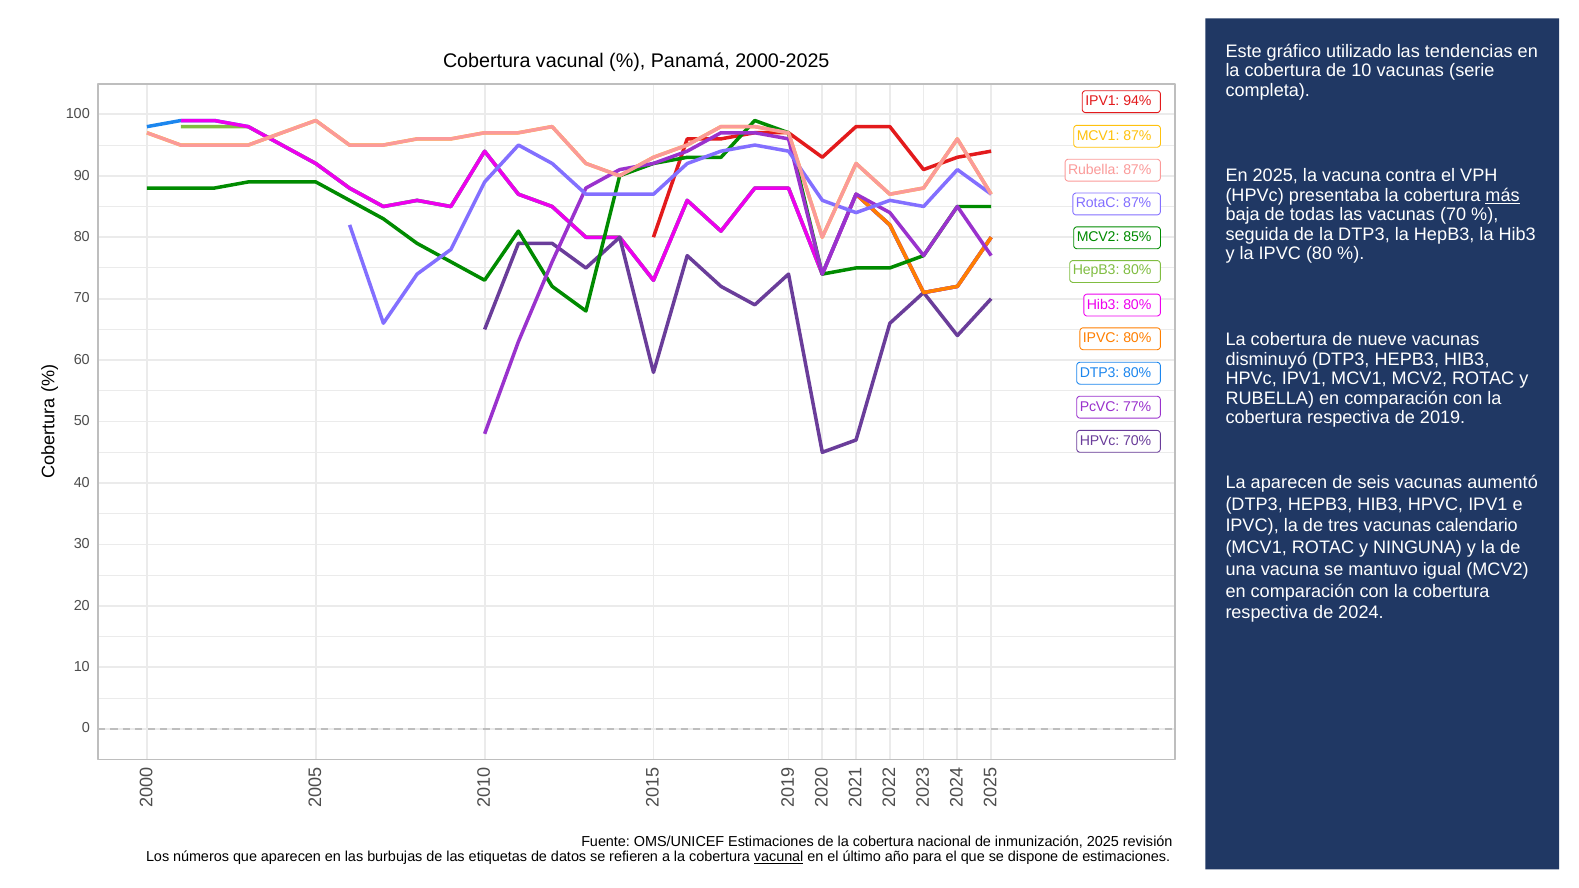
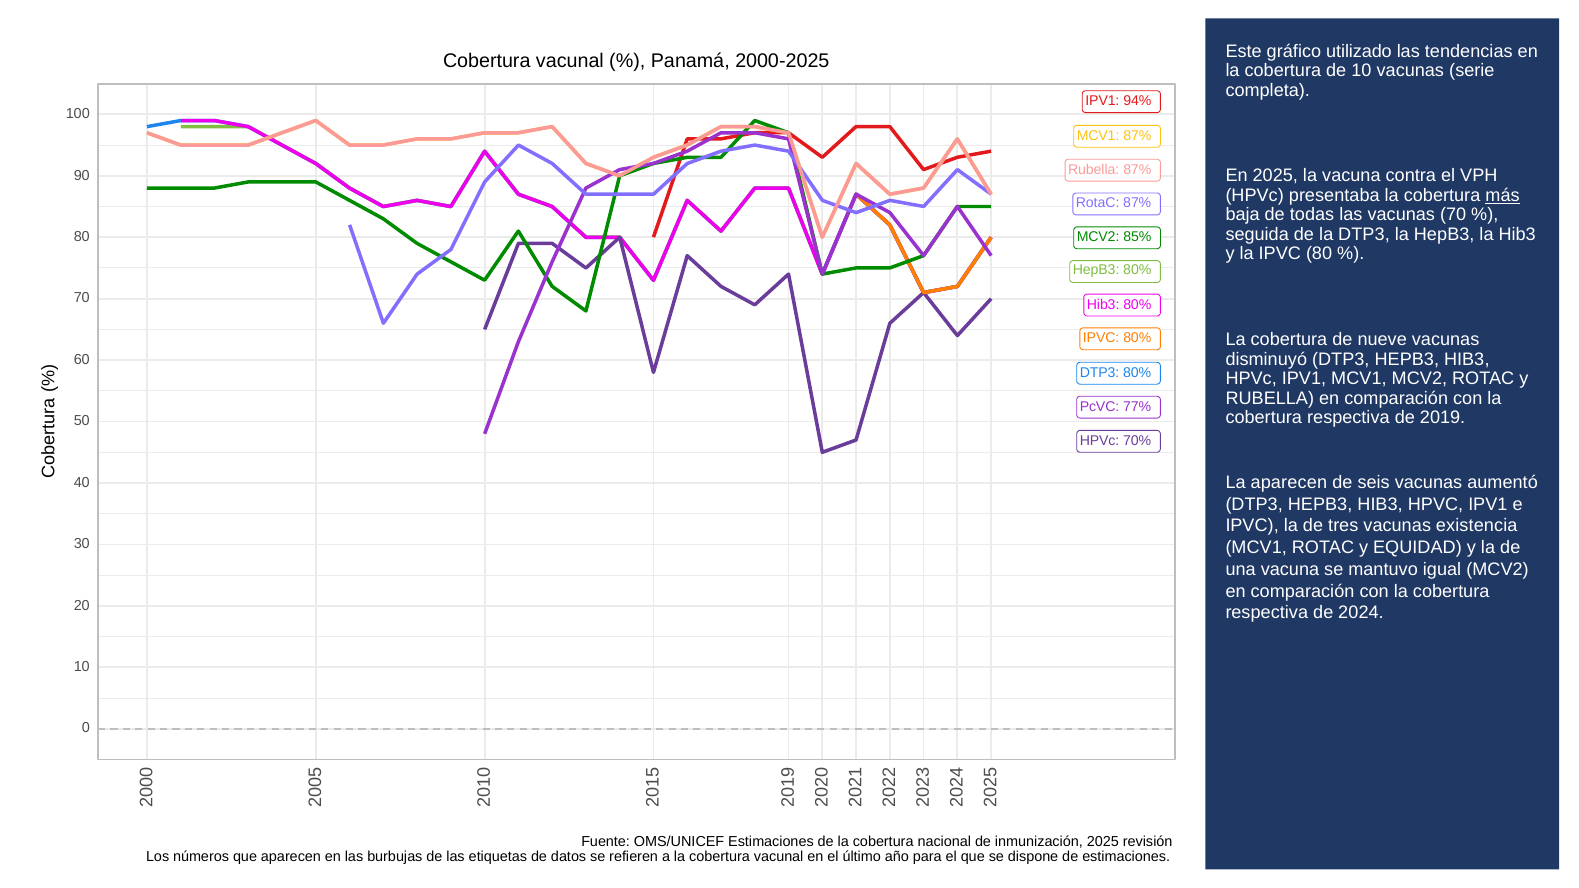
calendario: calendario -> existencia (1477, 526)
NINGUNA: NINGUNA -> EQUIDAD (1417, 548)
vacunal underline: present -> none (779, 857)
